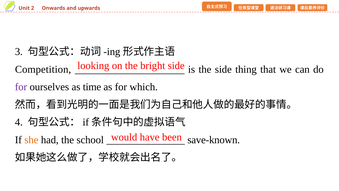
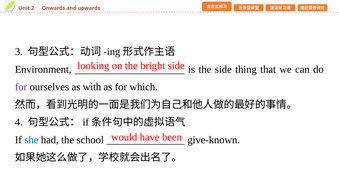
Competition: Competition -> Environment (43, 69)
time: time -> with (92, 87)
she colour: orange -> blue (31, 140)
save-known: save-known -> give-known (214, 140)
